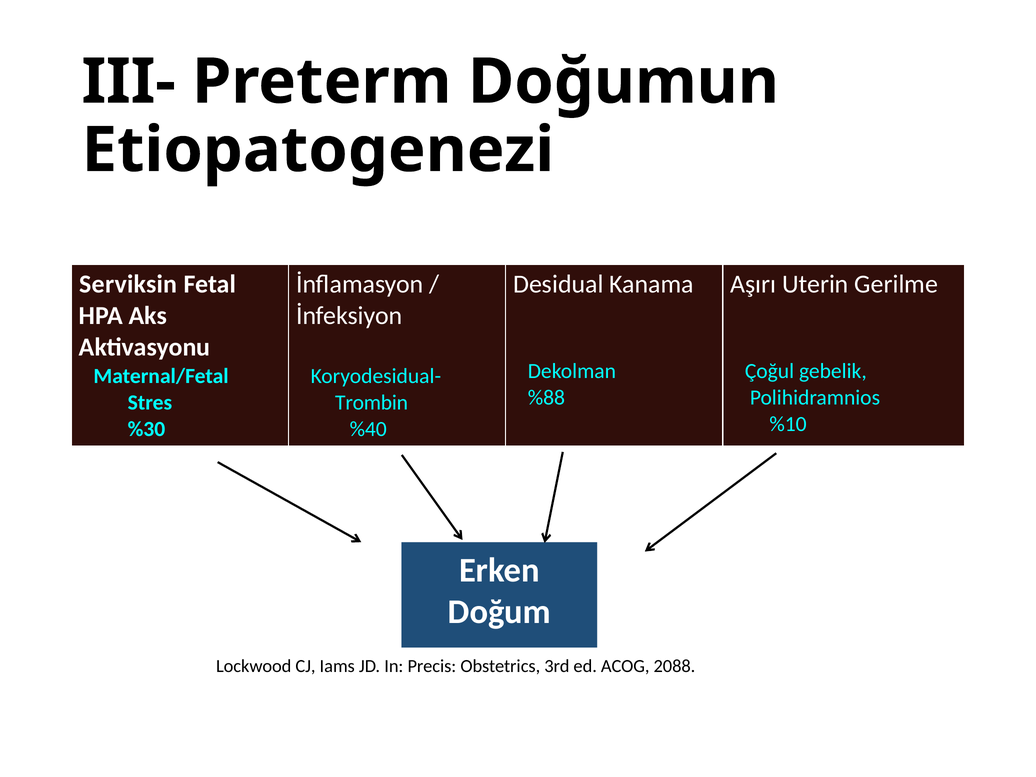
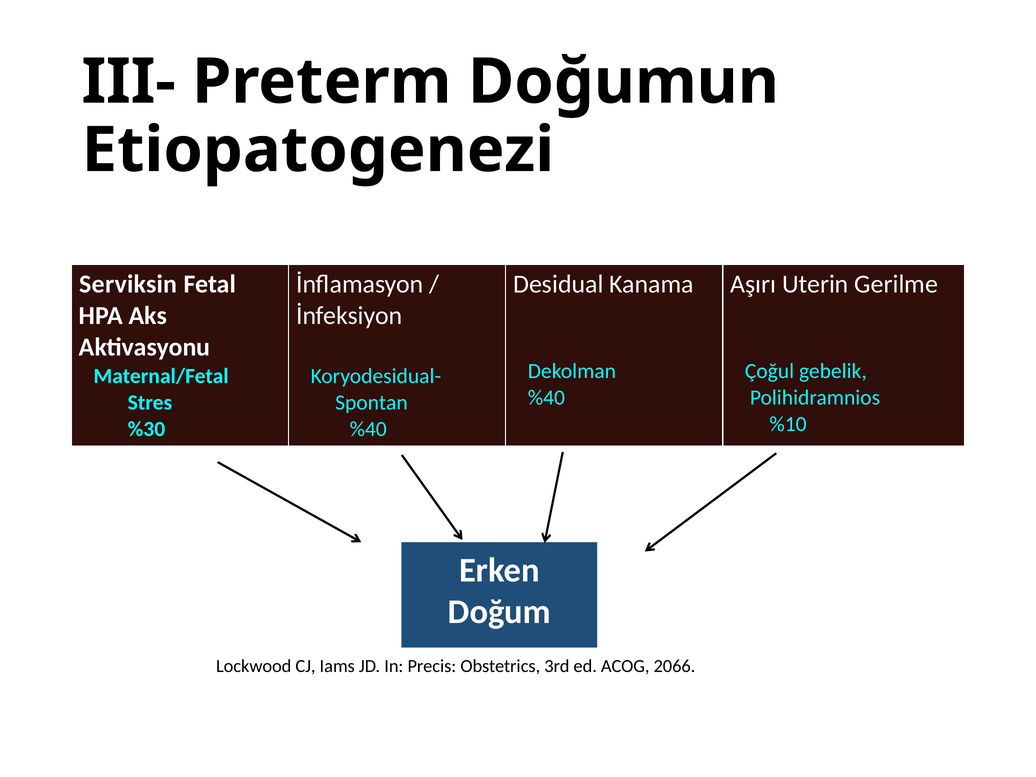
%88: %88 -> %40 (546, 398)
Trombin: Trombin -> Spontan (371, 403)
2088: 2088 -> 2066 (674, 666)
